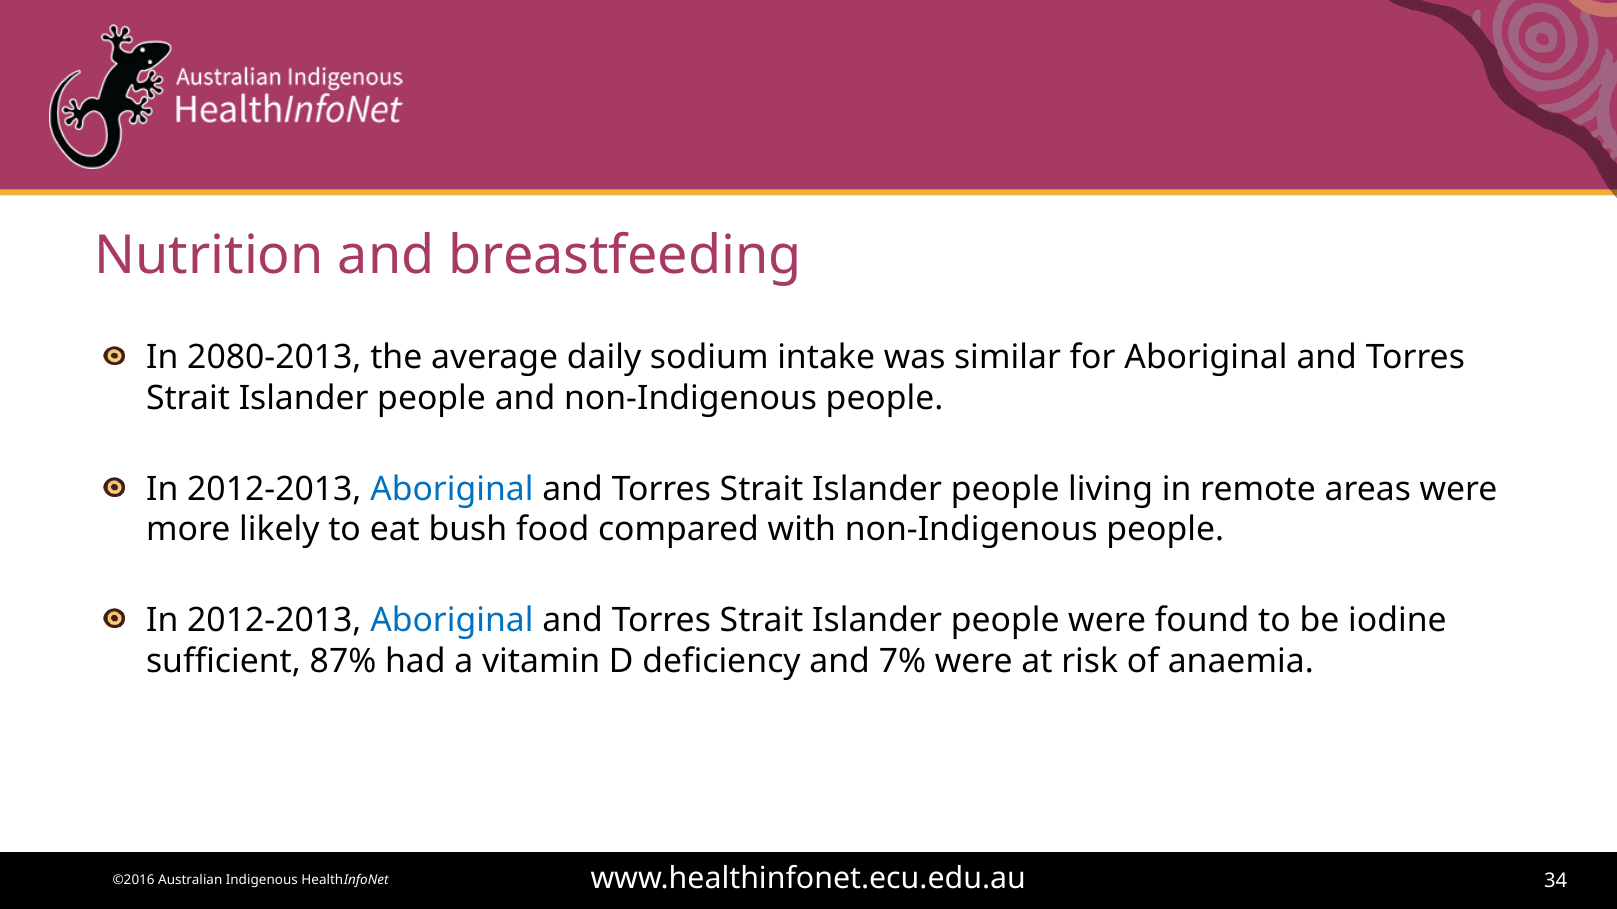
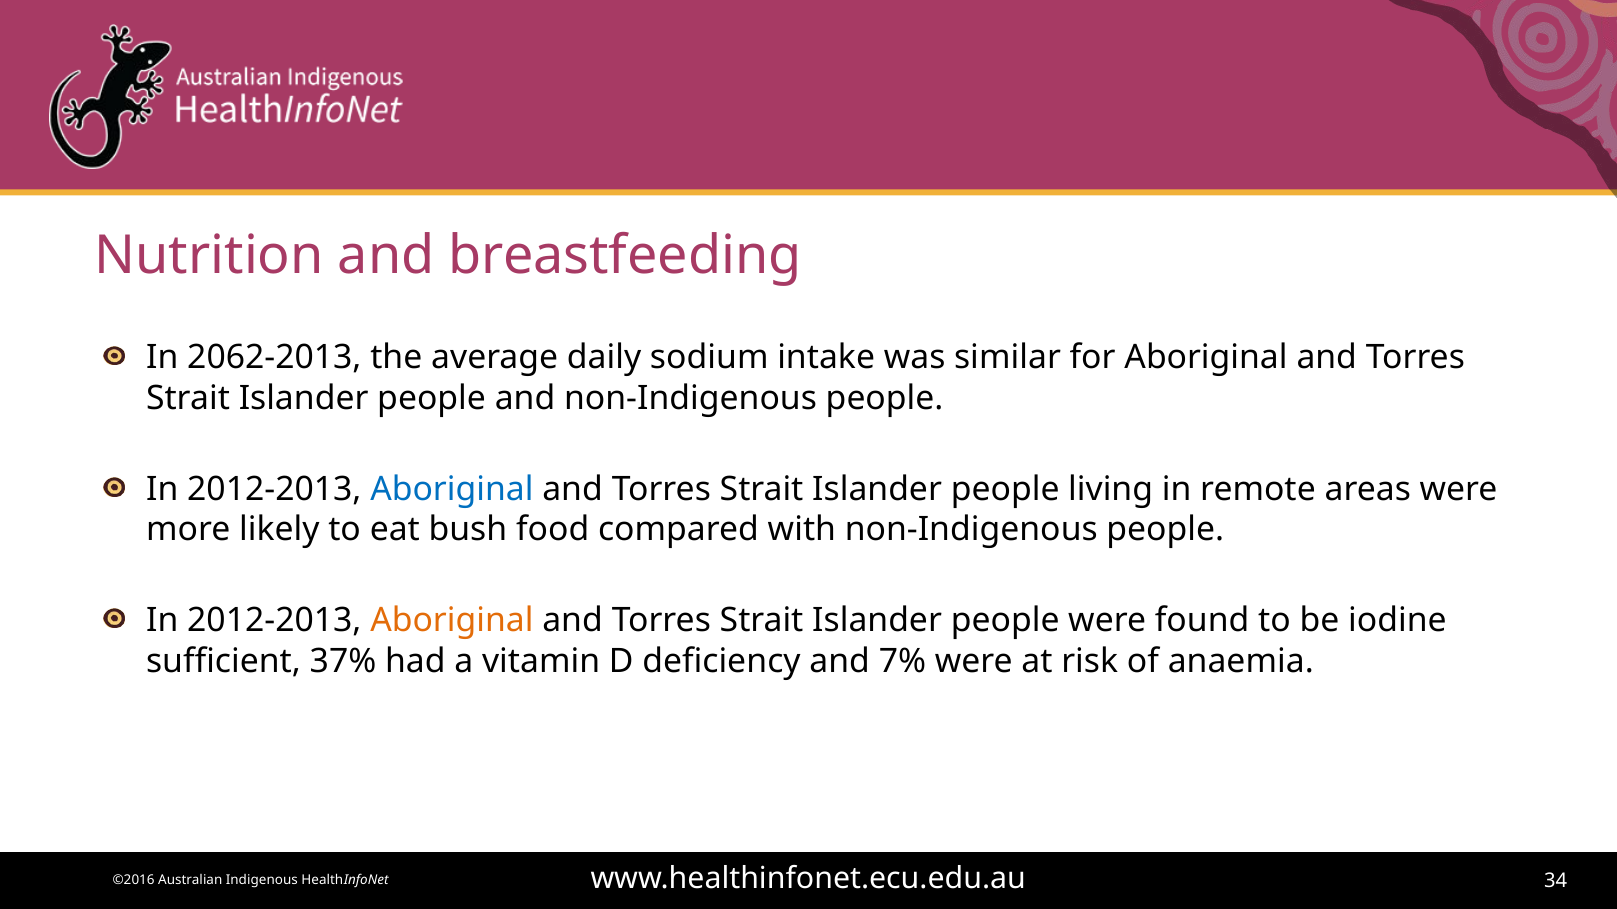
2080-2013: 2080-2013 -> 2062-2013 (274, 358)
Aboriginal colour: blue -> orange (452, 621)
87%: 87% -> 37% (343, 661)
